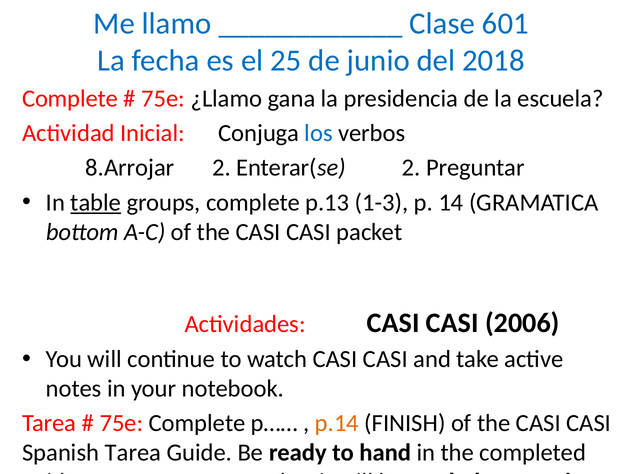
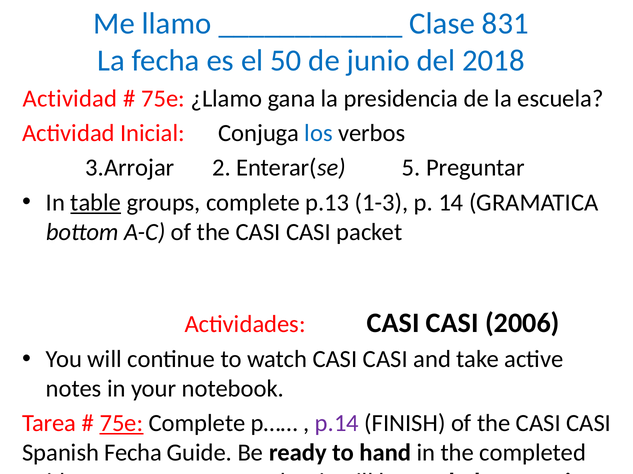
601: 601 -> 831 (505, 24)
25: 25 -> 50 (286, 61)
Complete: Complete -> Actividad (70, 99)
8.Arrojar: 8.Arrojar -> 3.Arrojar (130, 168)
Enterar(se 2: 2 -> 5 (411, 168)
75e underline: none -> present (121, 424)
p.14 colour: orange -> purple (337, 424)
Spanish Tarea: Tarea -> Fecha (133, 453)
